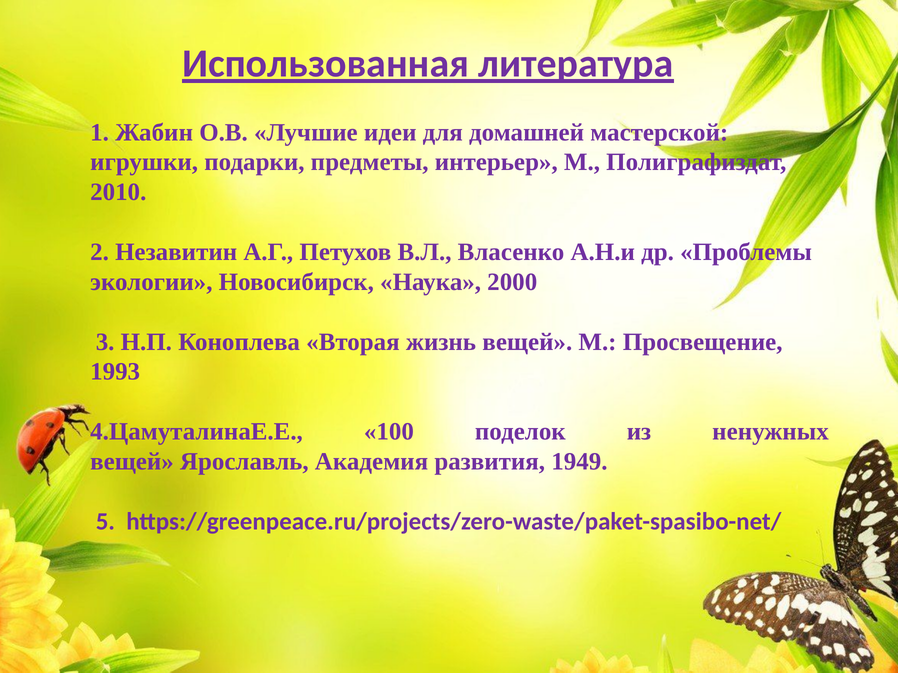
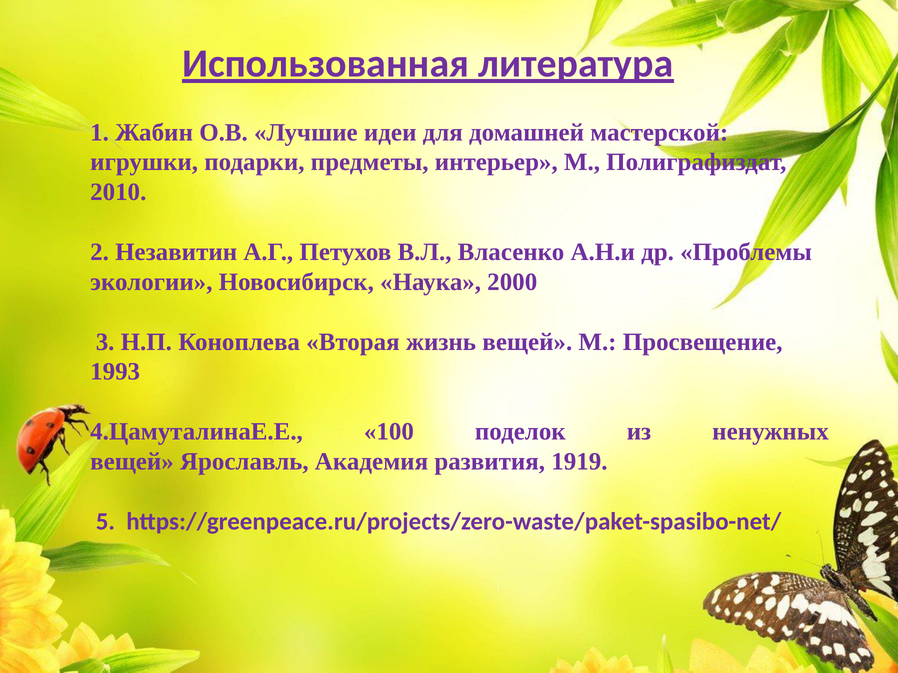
1949: 1949 -> 1919 (579, 462)
